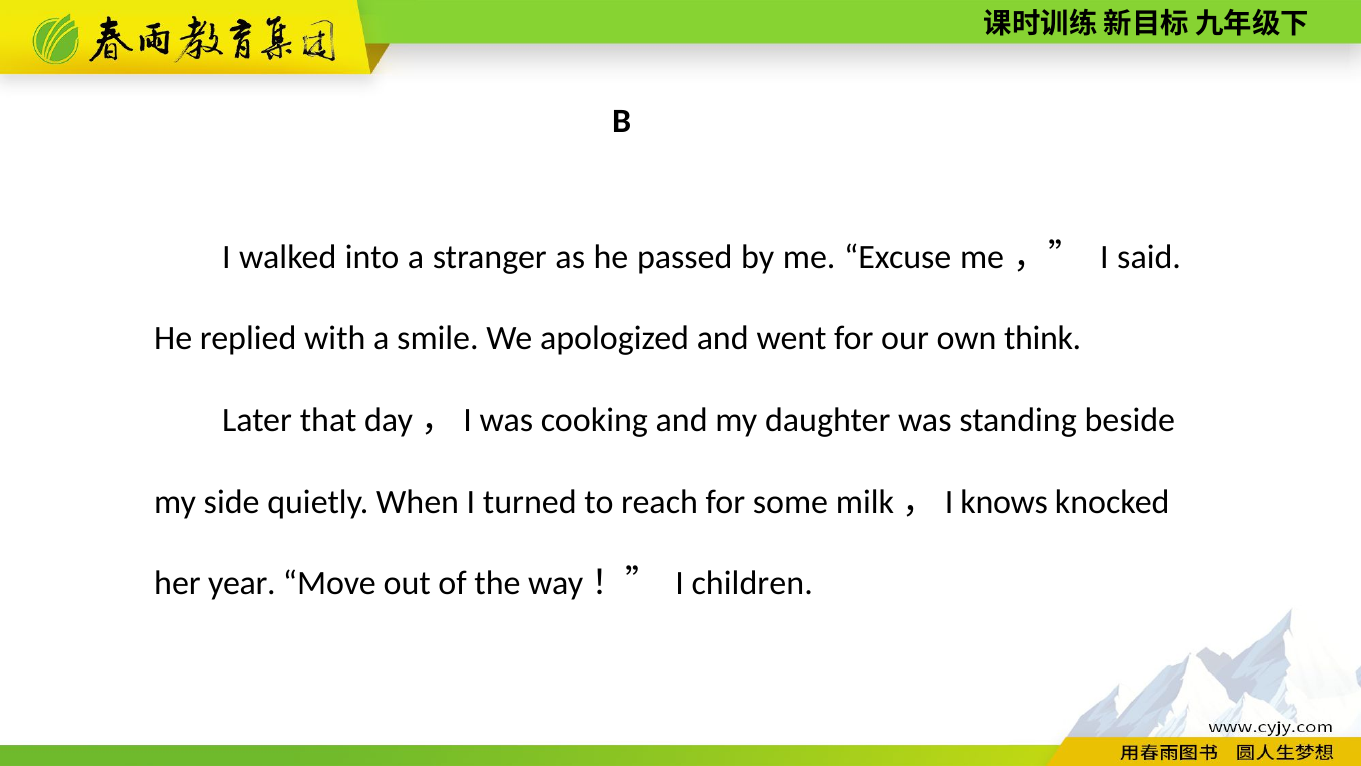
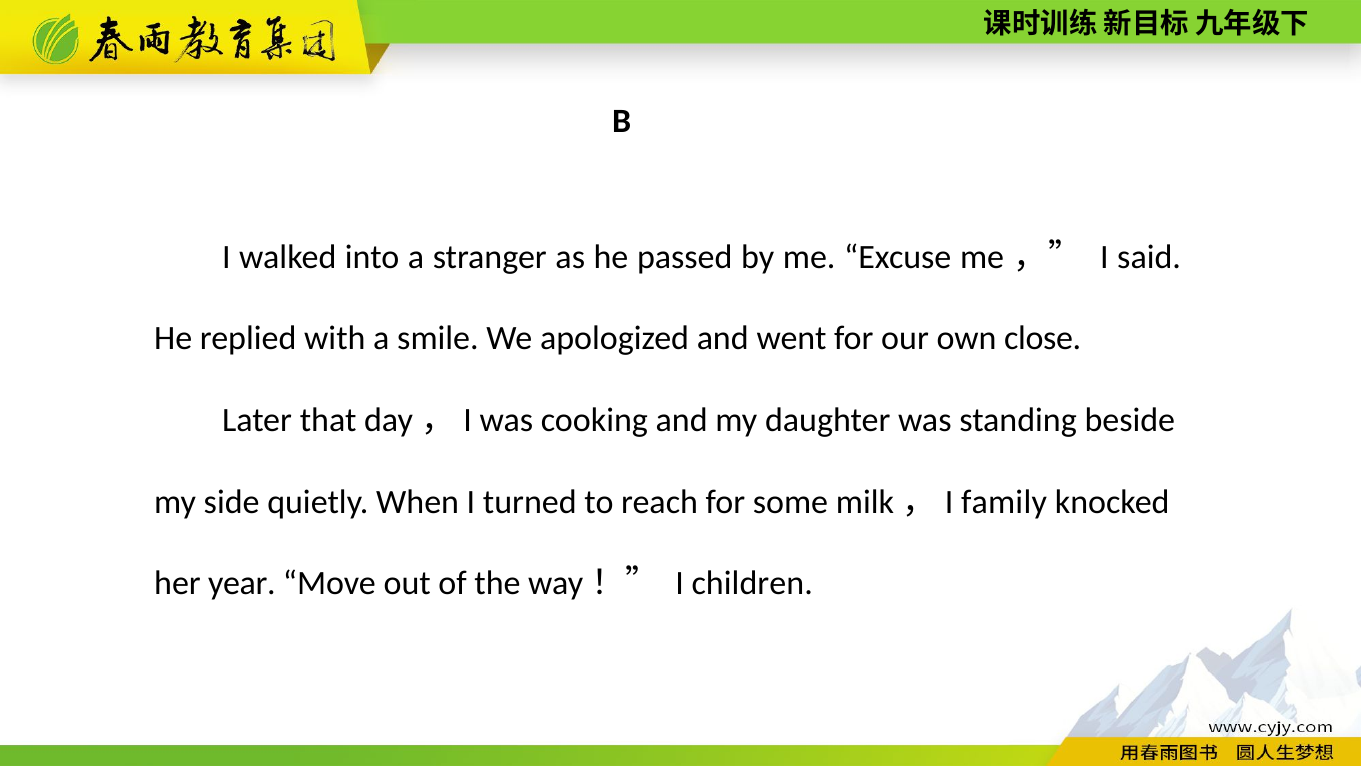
think: think -> close (1043, 338)
knows: knows -> family (1004, 502)
